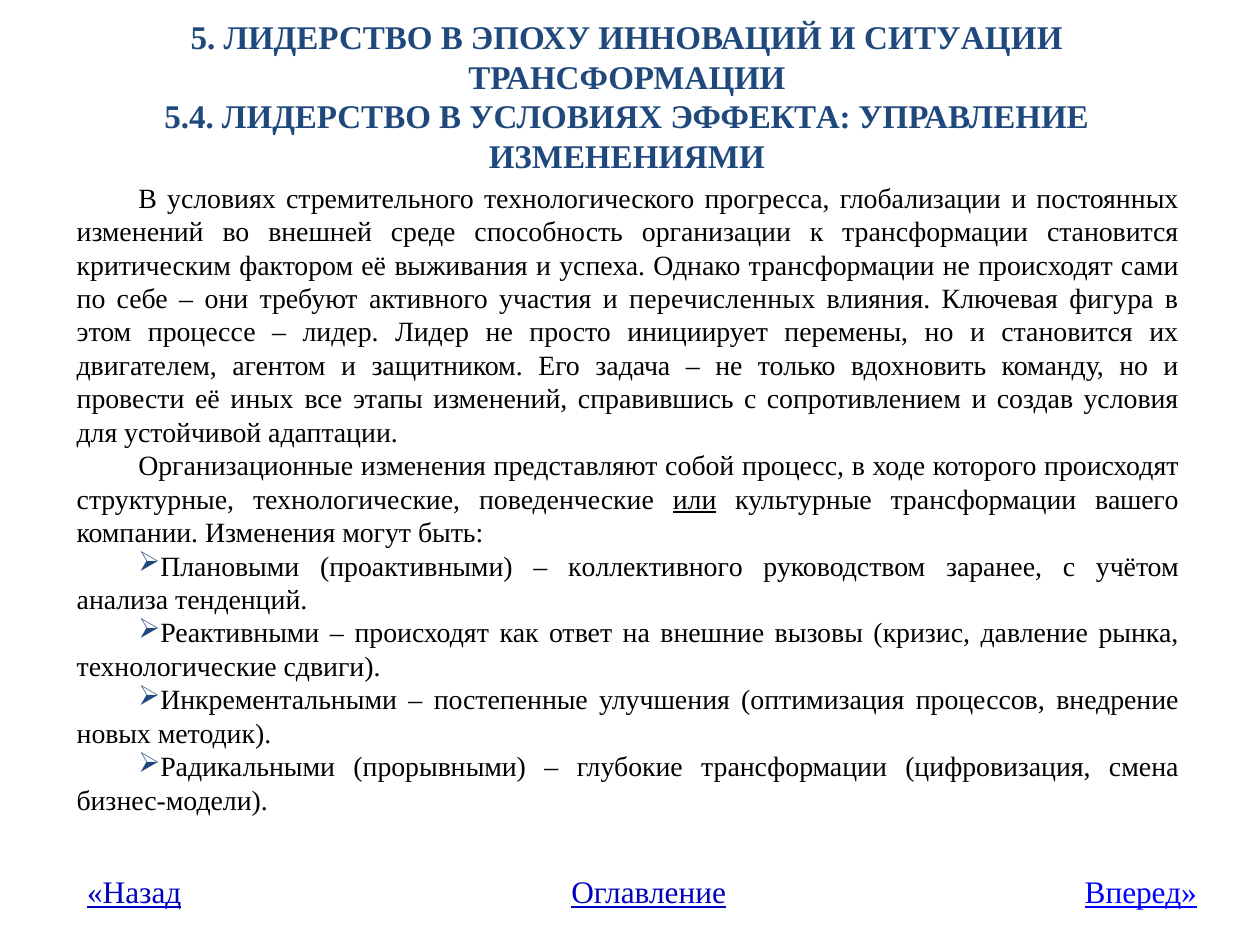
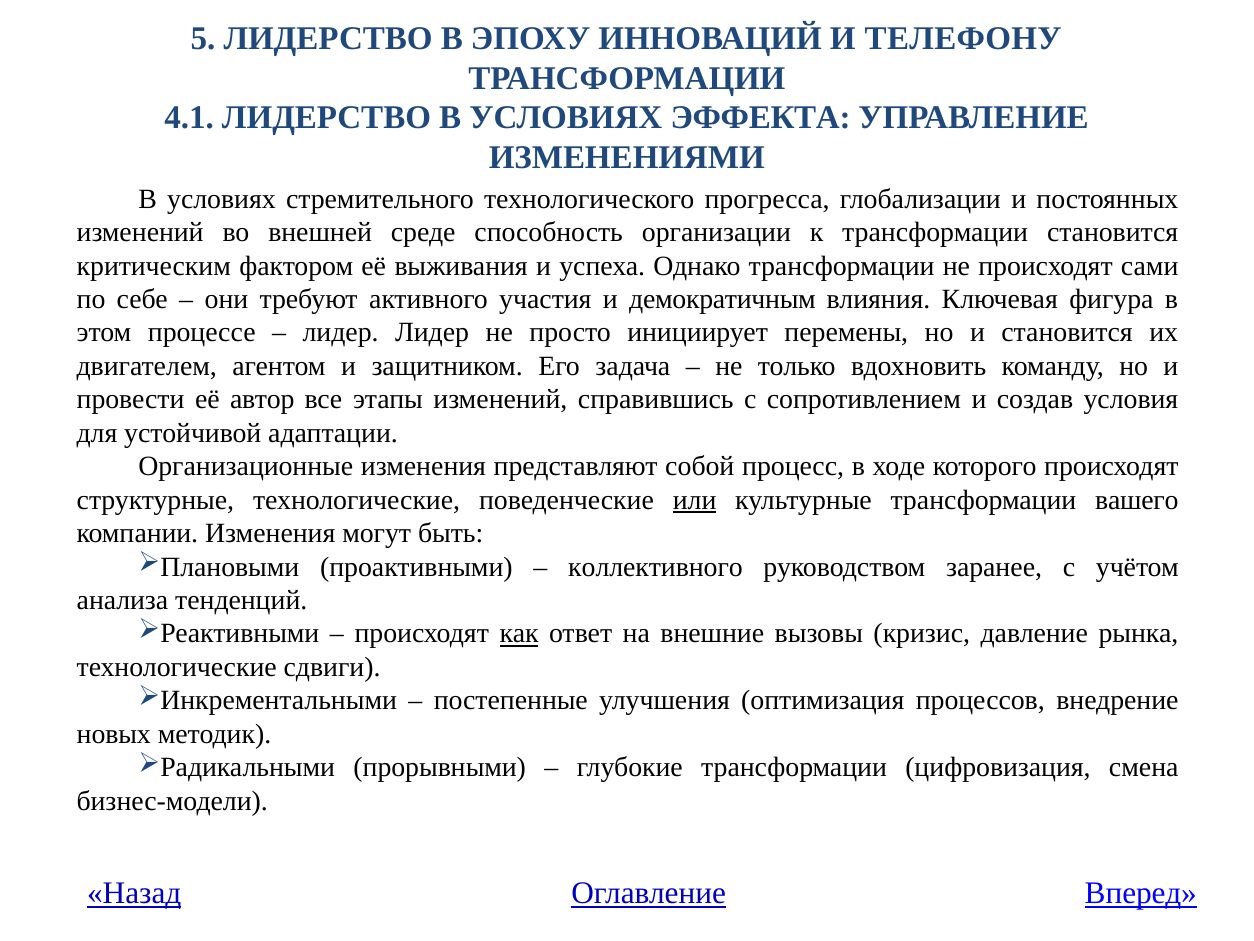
СИТУАЦИИ: СИТУАЦИИ -> ТЕЛЕФОНУ (963, 39)
5.4: 5.4 -> 4.1 (189, 118)
перечисленных: перечисленных -> демократичным (722, 299)
иных: иных -> автор (262, 399)
как underline: none -> present (519, 633)
